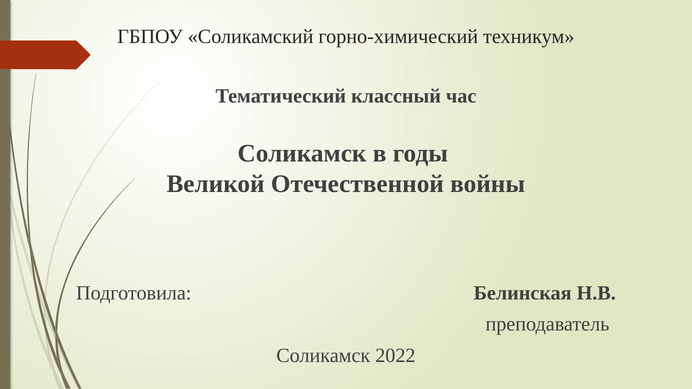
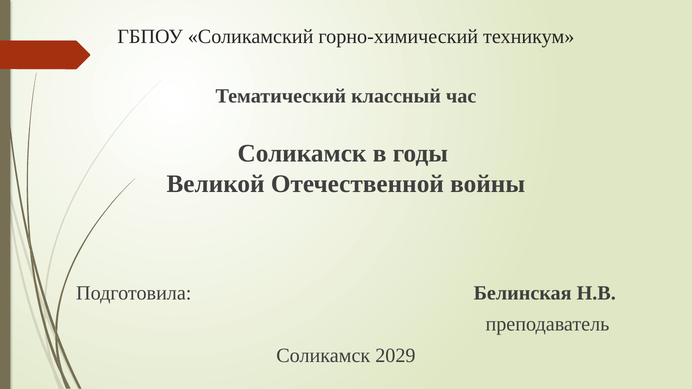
2022: 2022 -> 2029 (395, 356)
